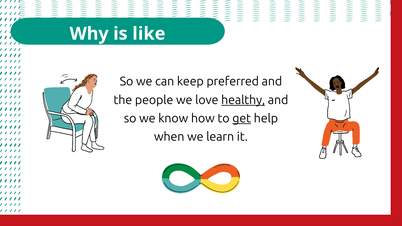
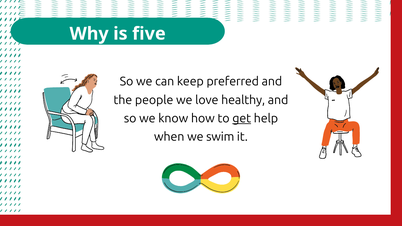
like: like -> five (149, 34)
healthy underline: present -> none (243, 100)
learn: learn -> swim (220, 137)
